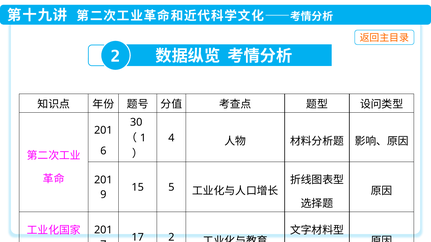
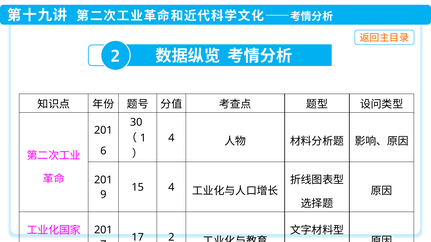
15 5: 5 -> 4 (171, 188)
